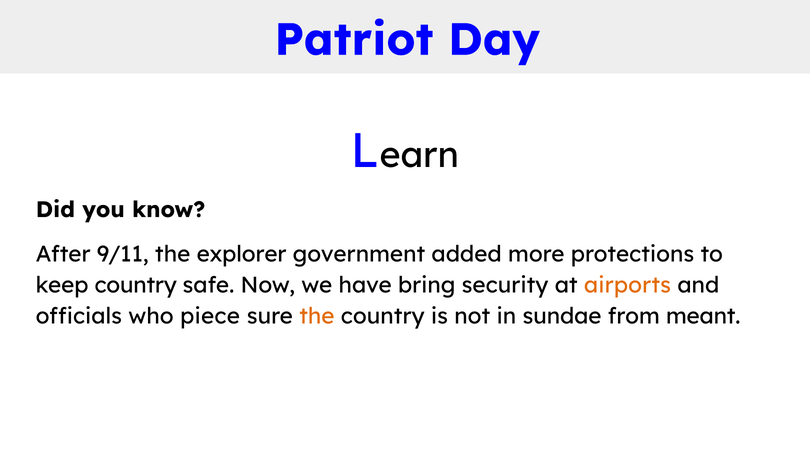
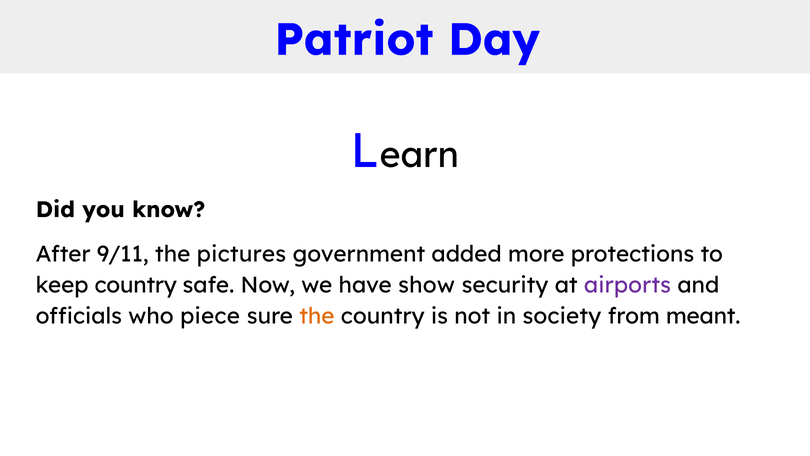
explorer: explorer -> pictures (241, 254)
bring: bring -> show (427, 285)
airports colour: orange -> purple (627, 285)
sundae: sundae -> society (562, 316)
